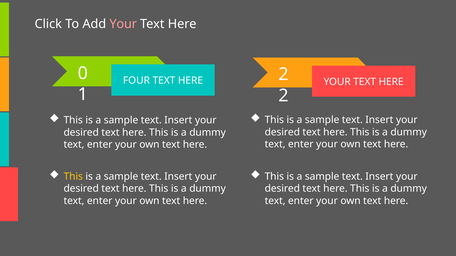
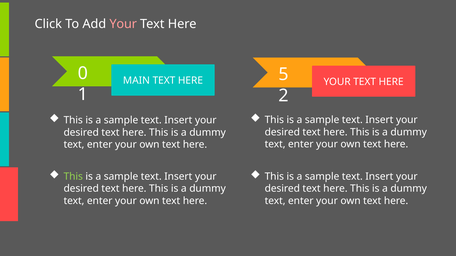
FOUR: FOUR -> MAIN (136, 81)
HERE 2: 2 -> 5 (284, 75)
This colour: yellow -> light green (73, 177)
